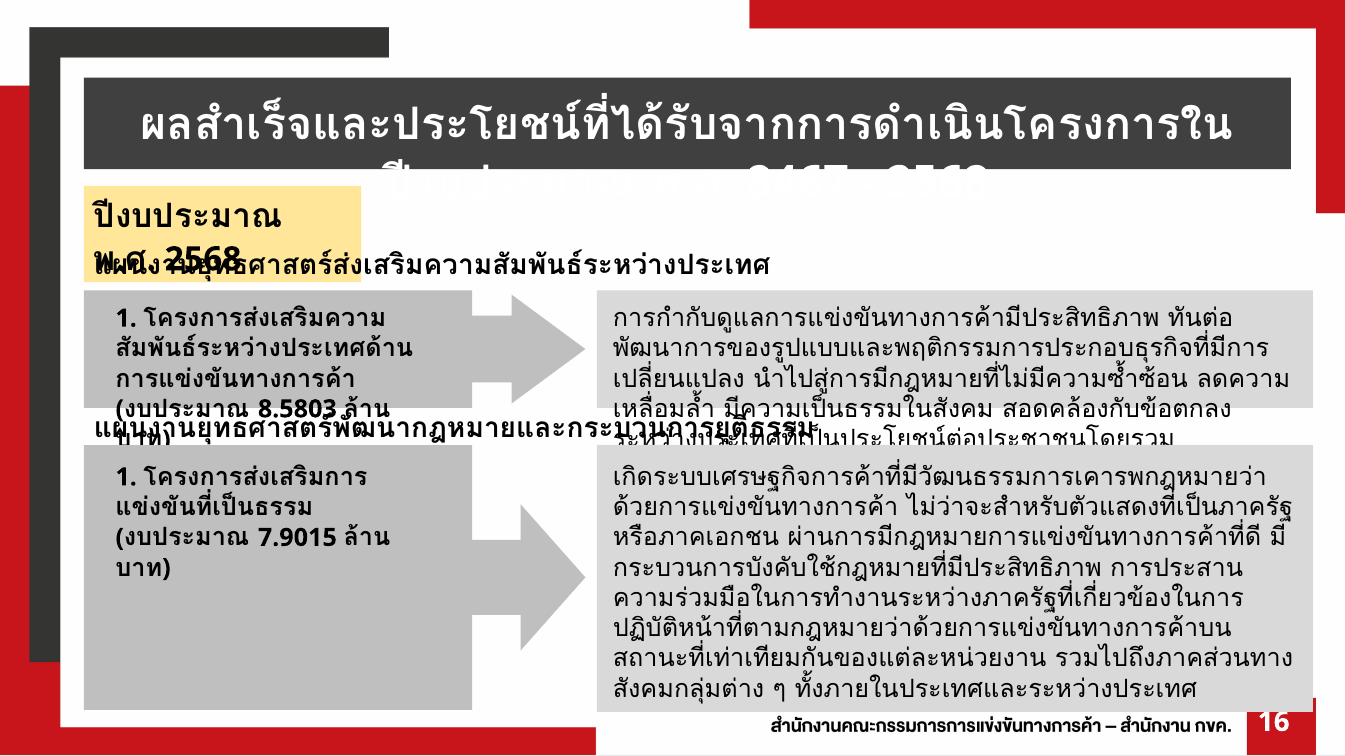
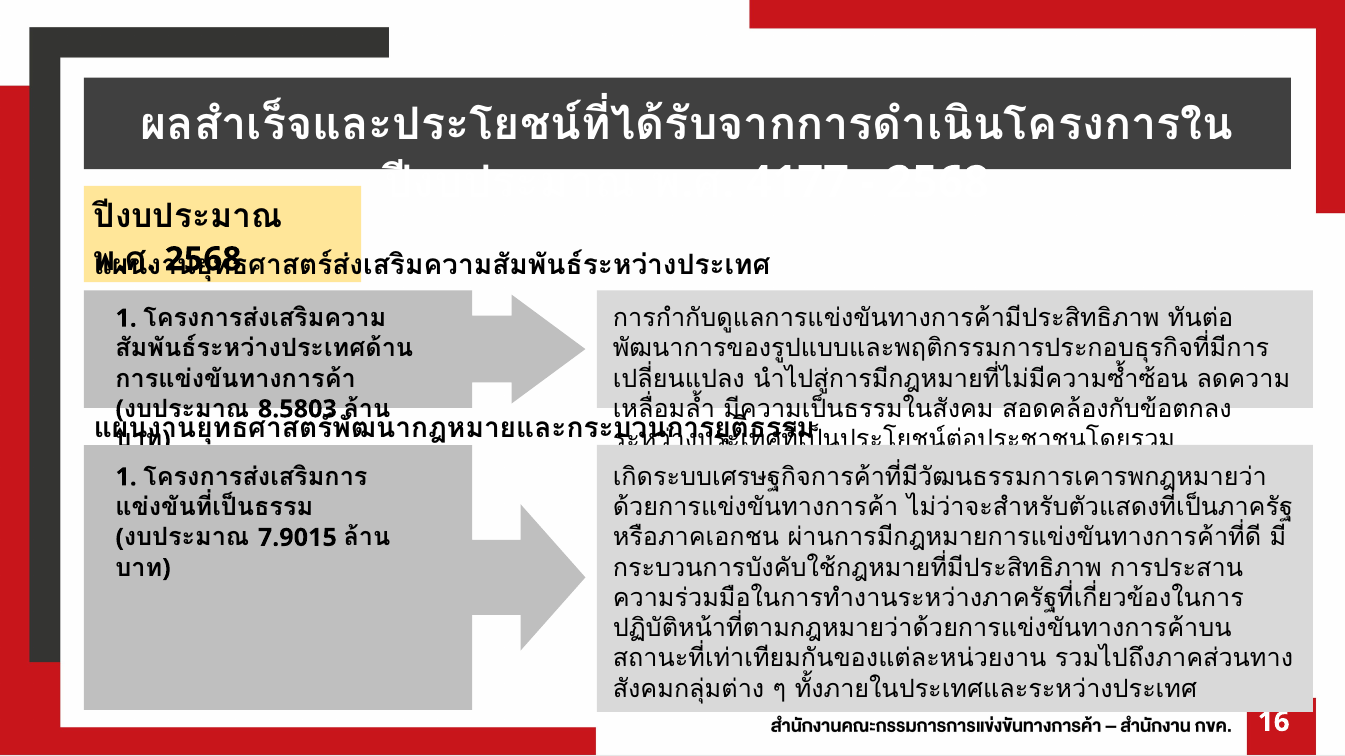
8467: 8467 -> 4177 (798, 183)
